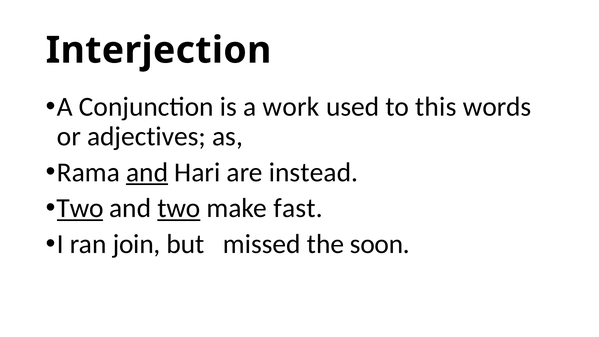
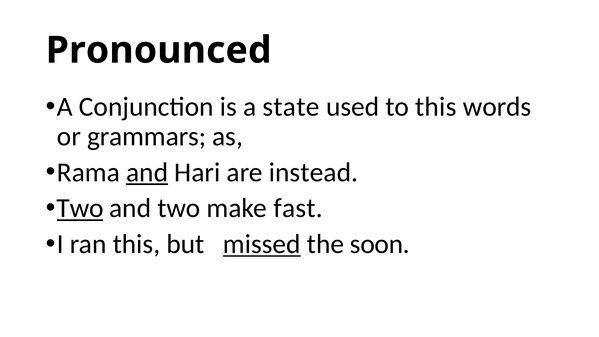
Interjection: Interjection -> Pronounced (159, 50)
work: work -> state (291, 107)
adjectives: adjectives -> grammars (147, 136)
two underline: present -> none (179, 208)
ran join: join -> this (136, 244)
missed underline: none -> present (262, 244)
